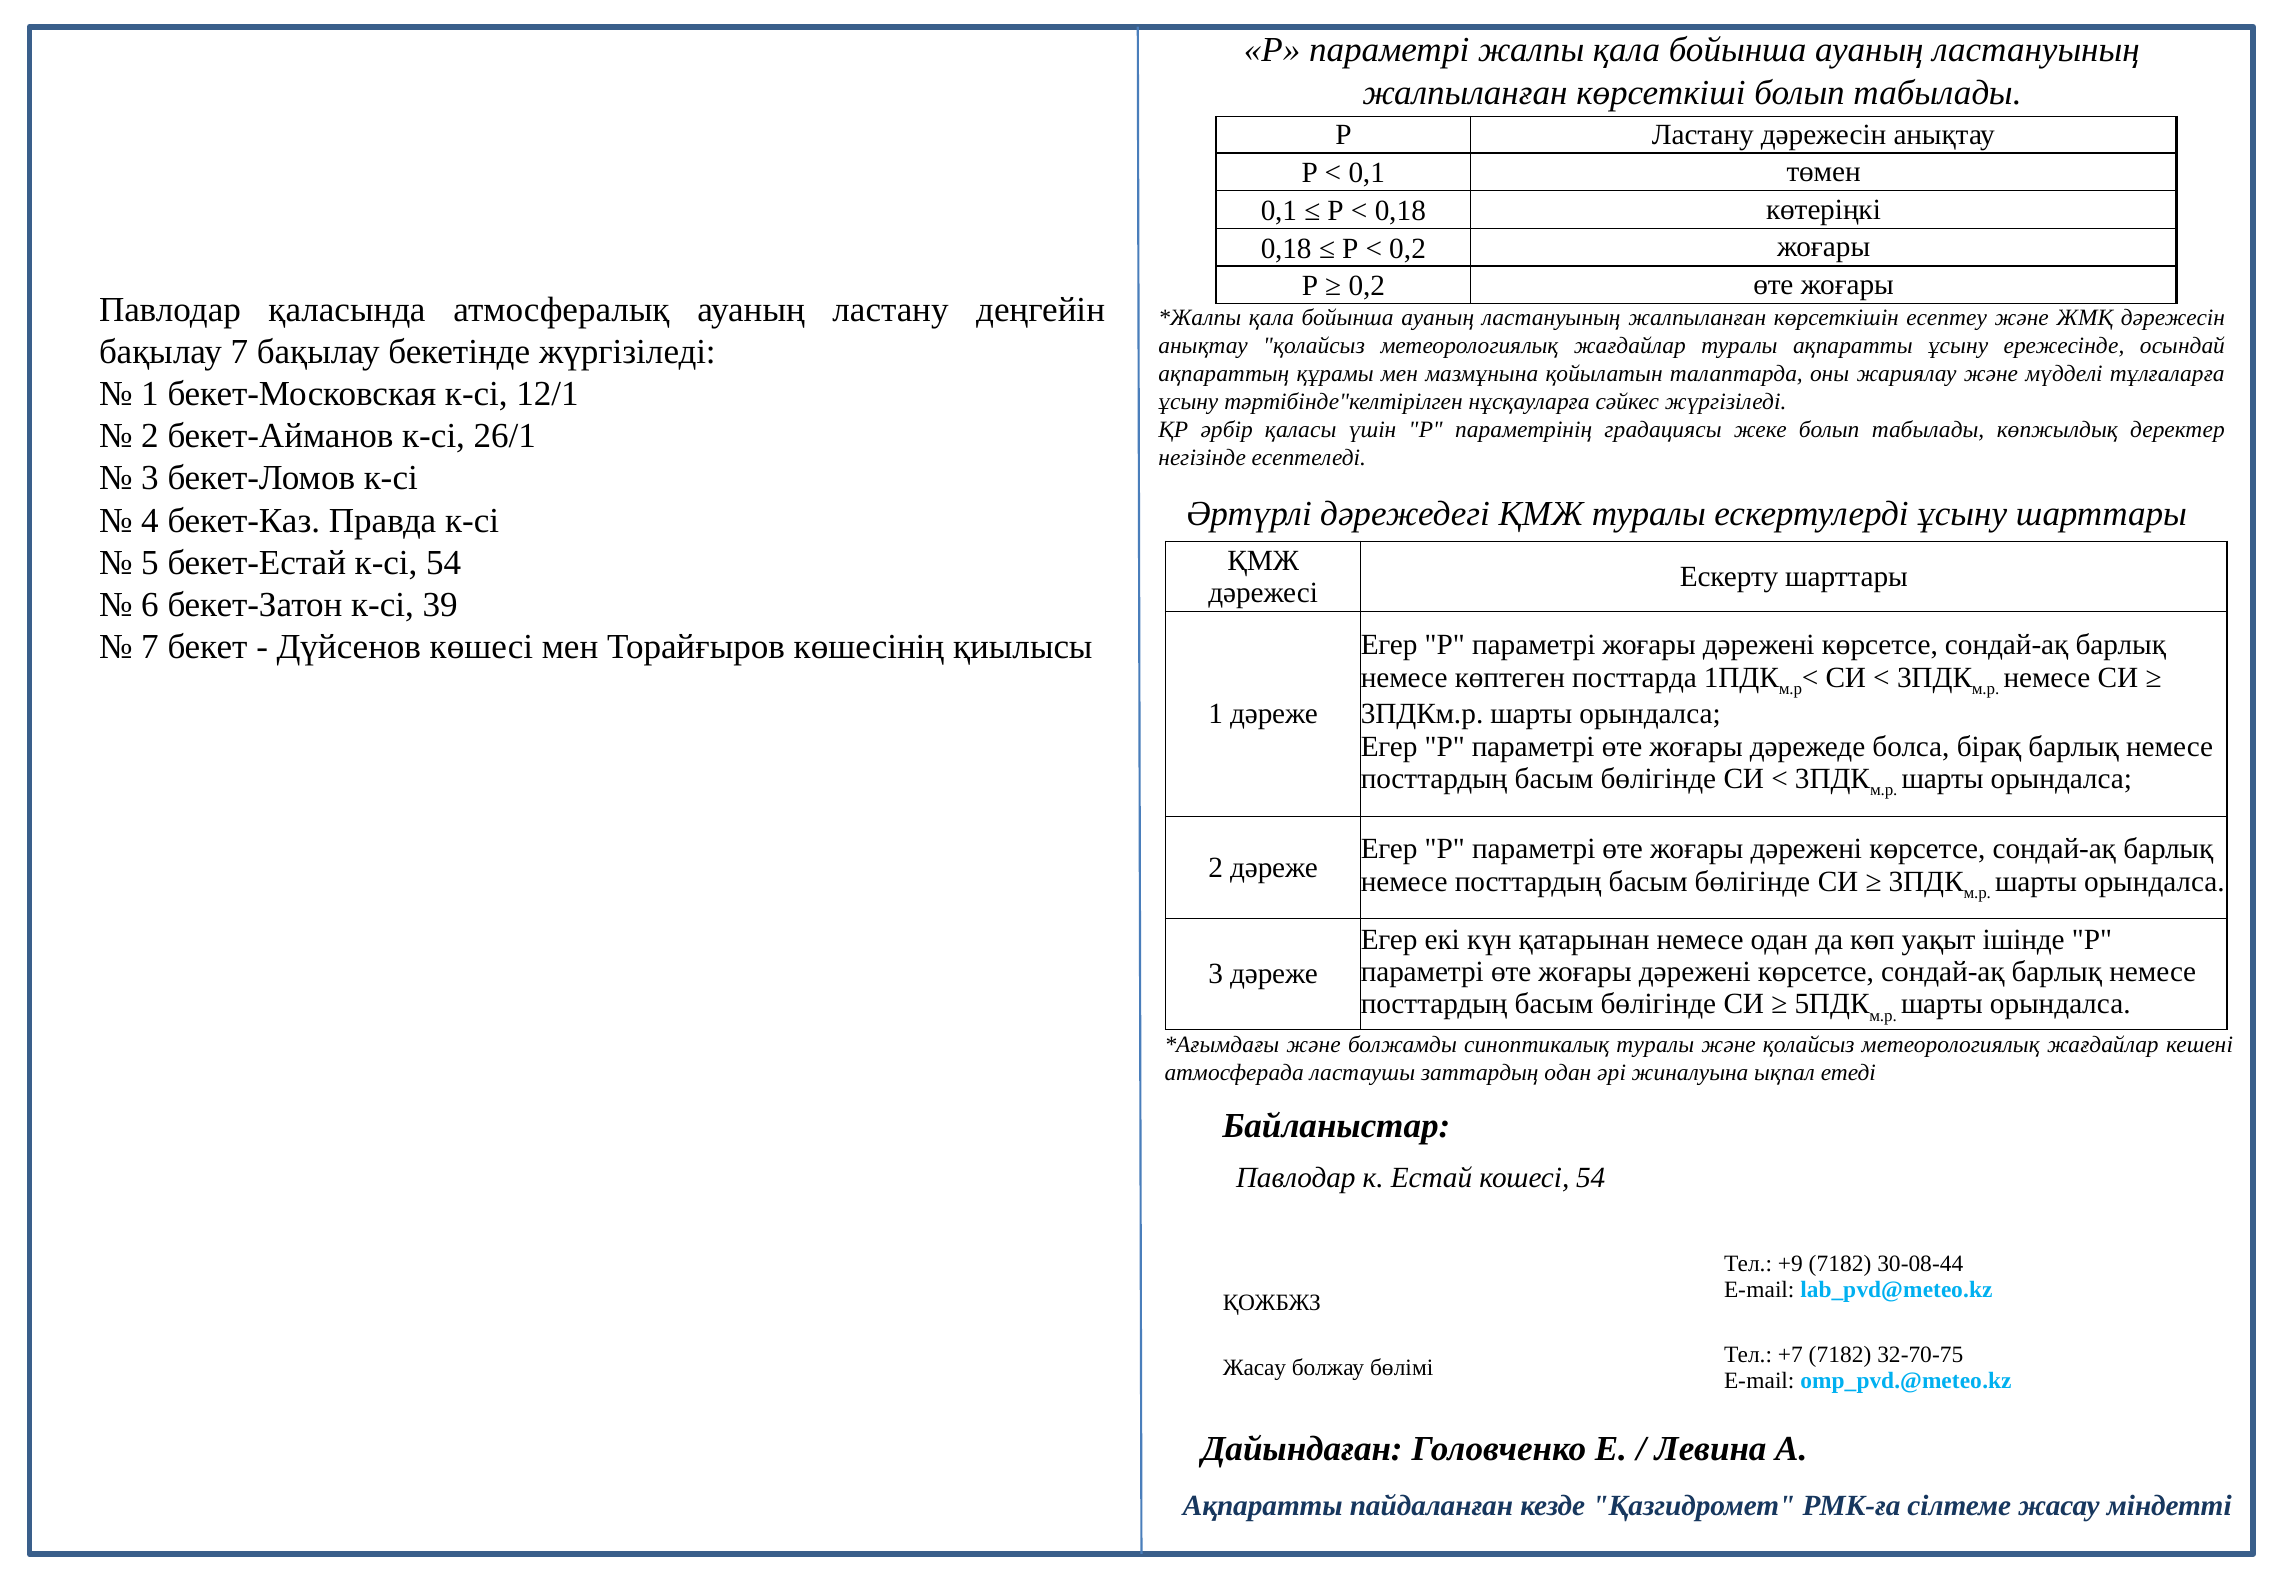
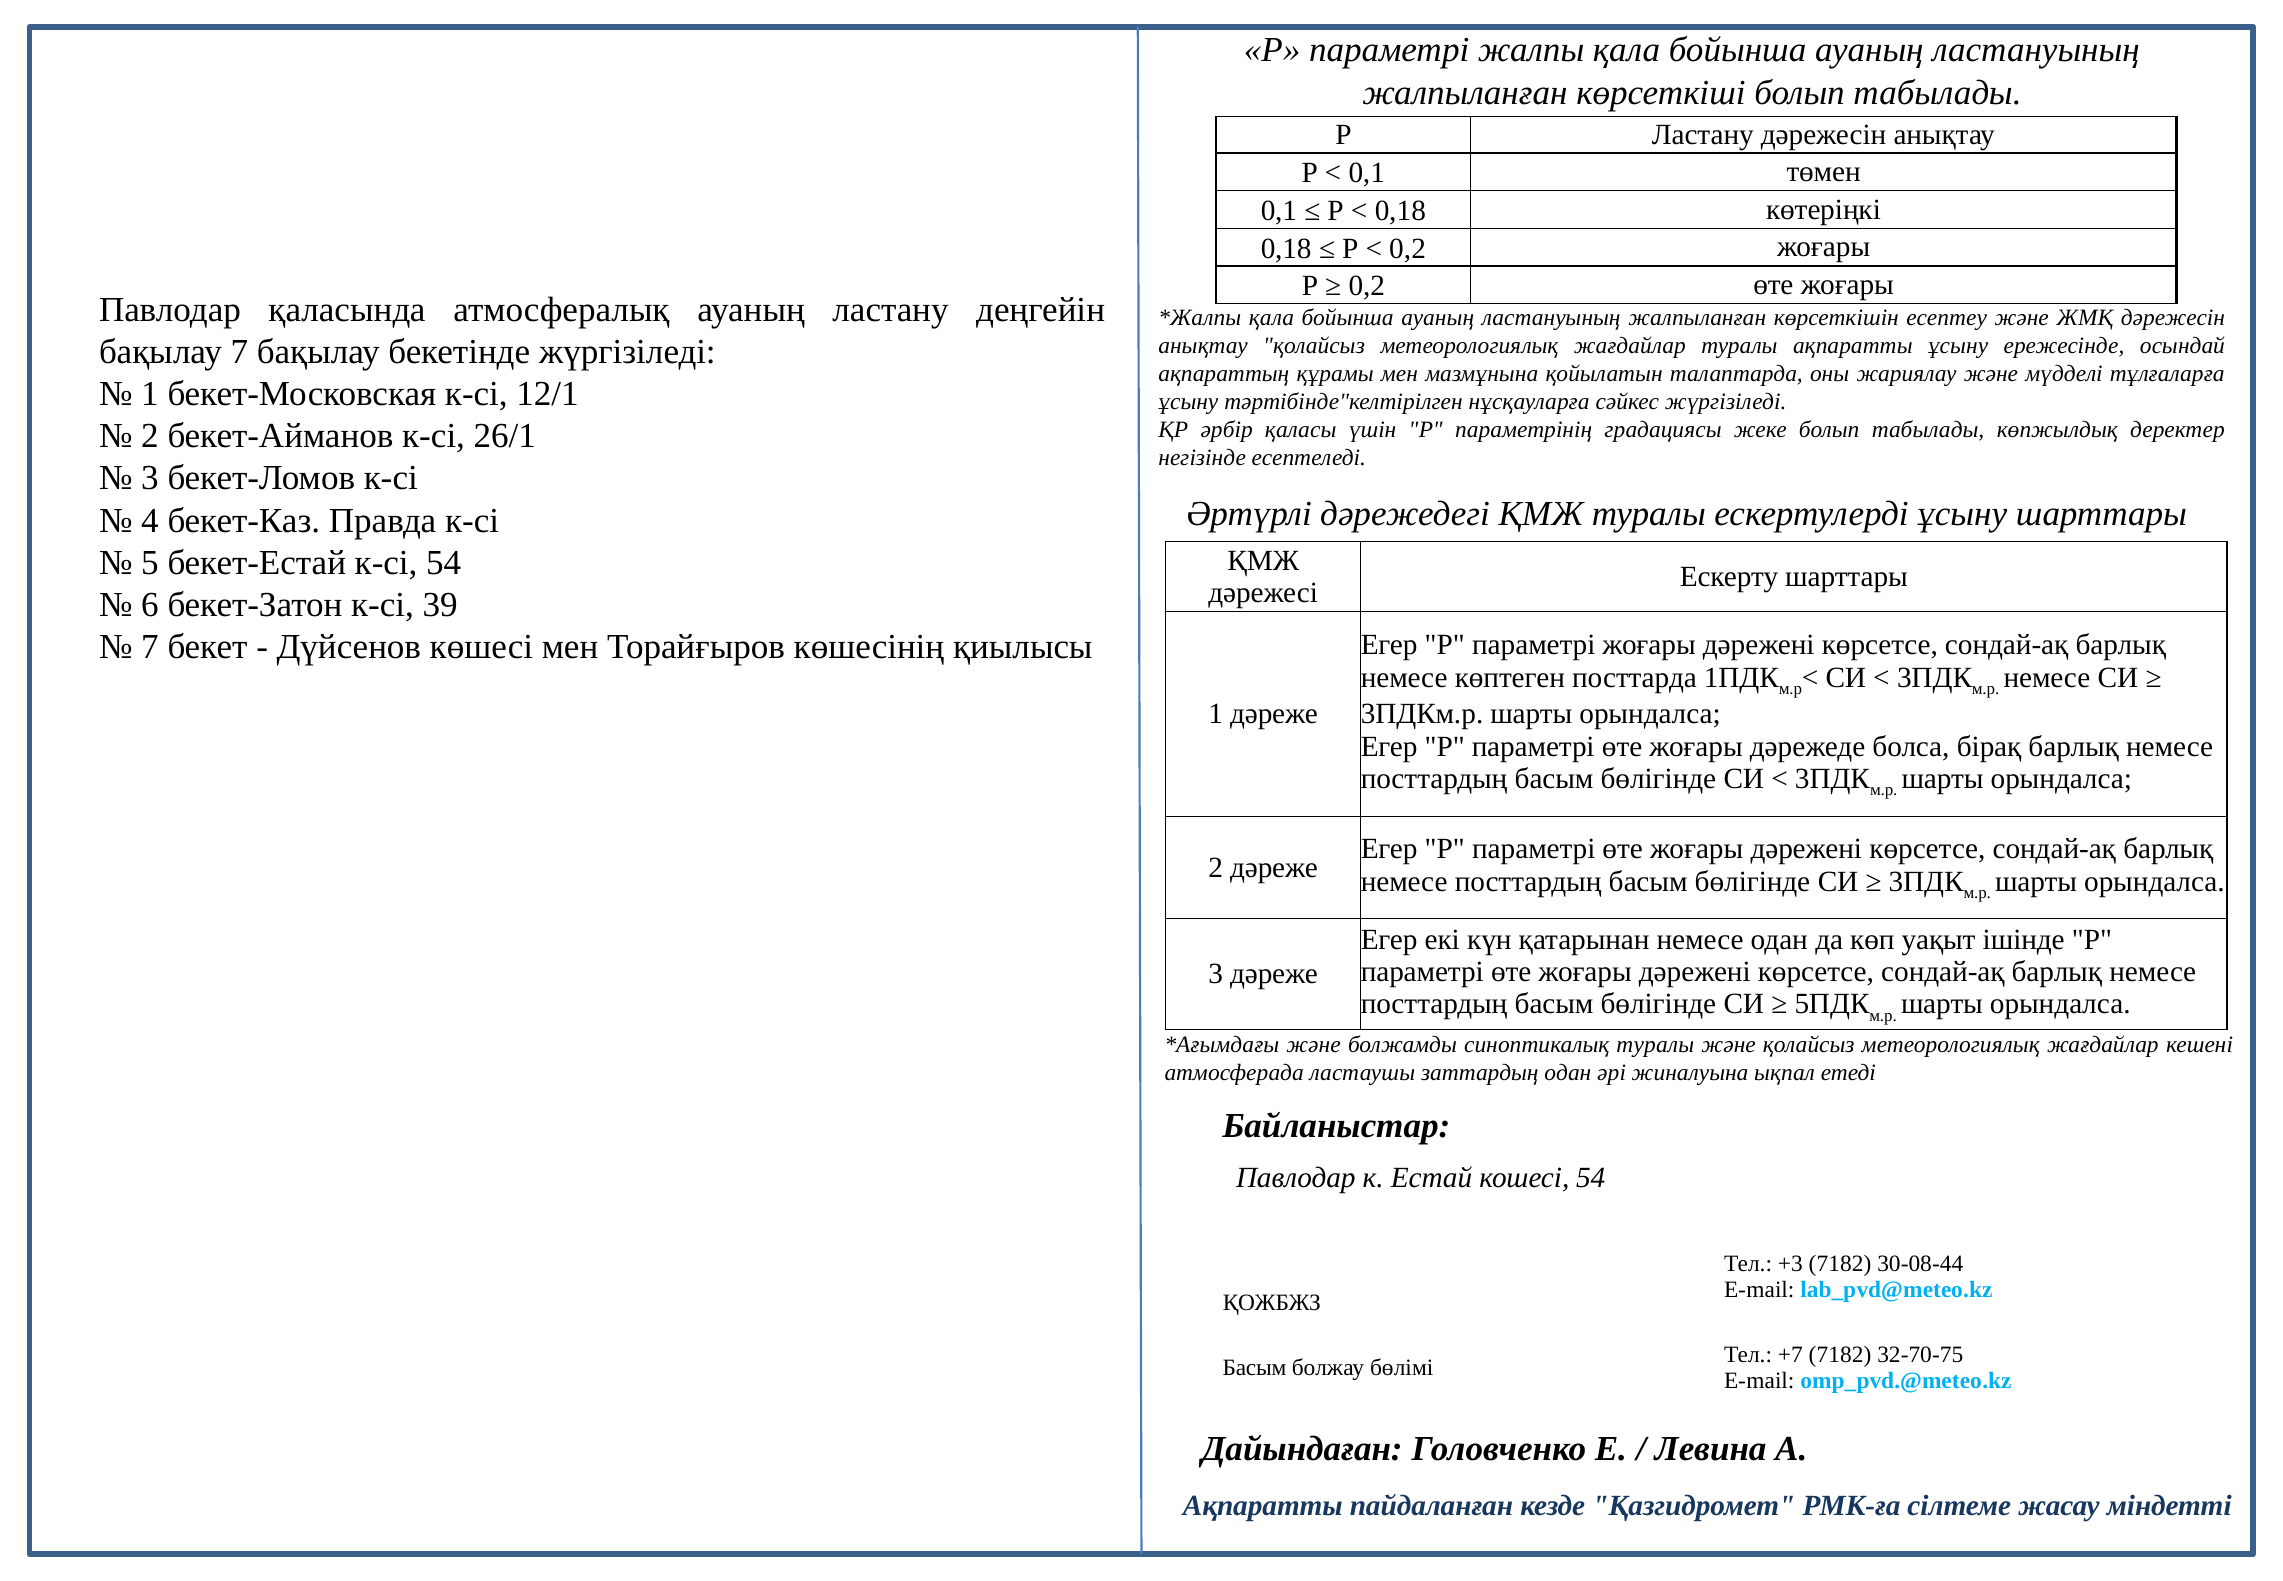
+9: +9 -> +3 (1790, 1263)
Жасау: Жасау -> Басым (1254, 1368)
